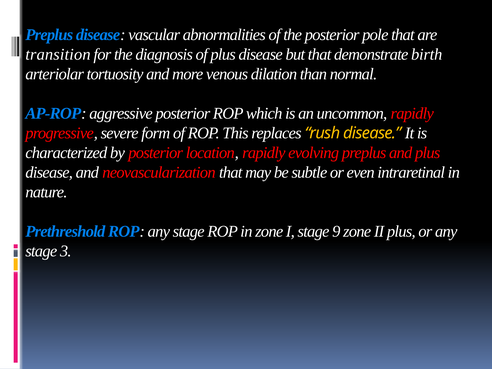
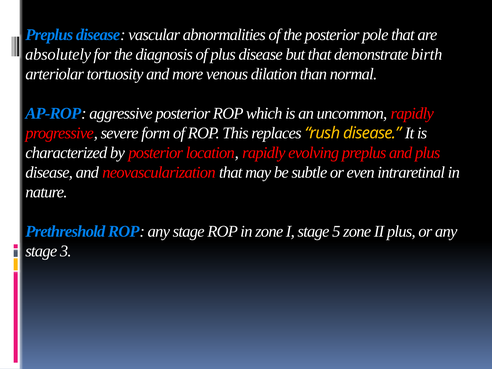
transition: transition -> absolutely (58, 54)
9: 9 -> 5 (336, 232)
